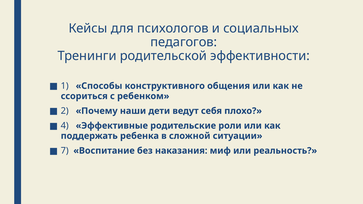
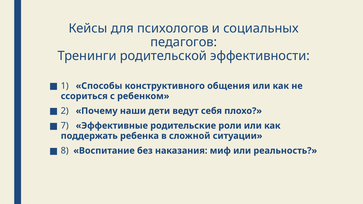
4: 4 -> 7 (65, 126)
7: 7 -> 8 (65, 151)
